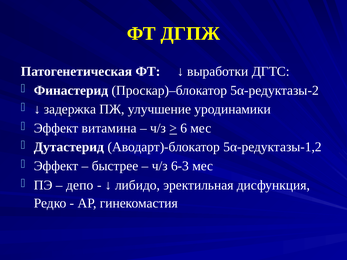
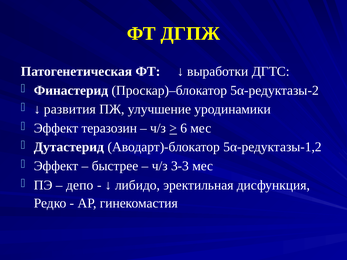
задержка: задержка -> развития (70, 109)
витамина: витамина -> теразозин (109, 128)
6-3: 6-3 -> 3-3 (180, 166)
